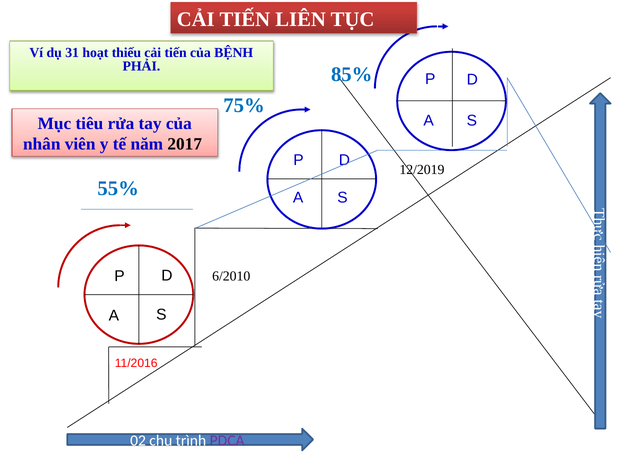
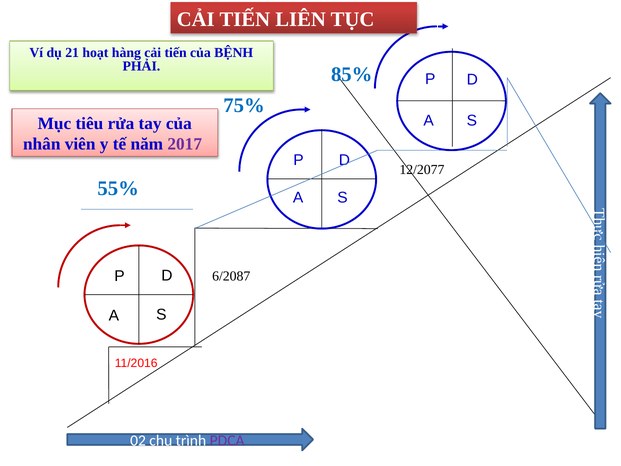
31: 31 -> 21 (72, 53)
thiếu: thiếu -> hàng (126, 53)
2017 colour: black -> purple (185, 144)
12/2019: 12/2019 -> 12/2077 (422, 169)
6/2010: 6/2010 -> 6/2087 (231, 276)
